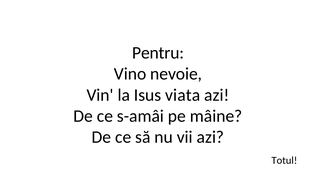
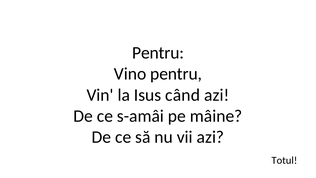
Vino nevoie: nevoie -> pentru (176, 74)
viata: viata -> când (183, 95)
